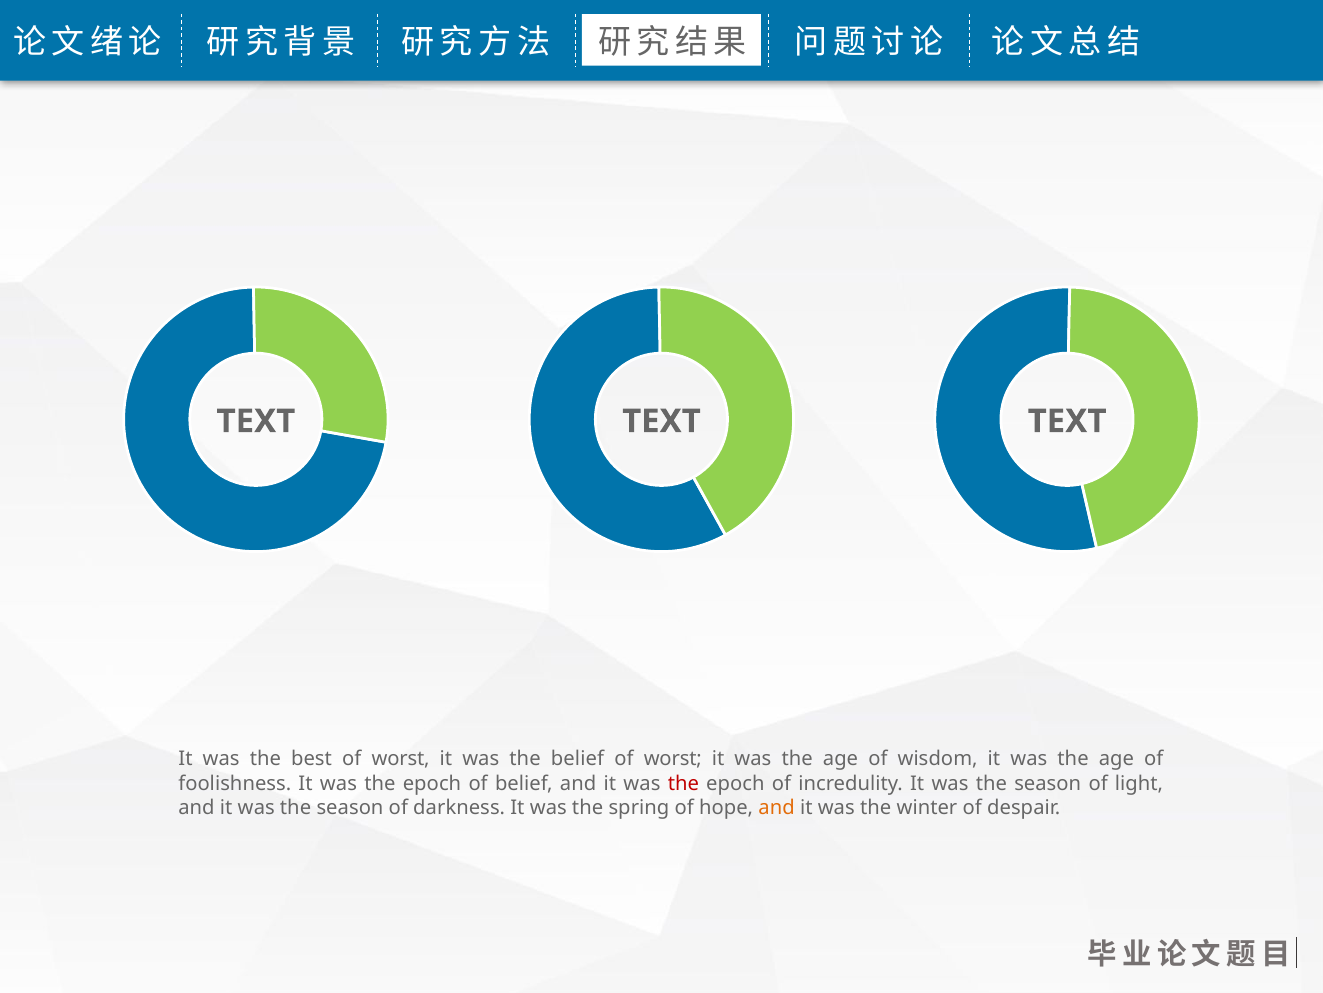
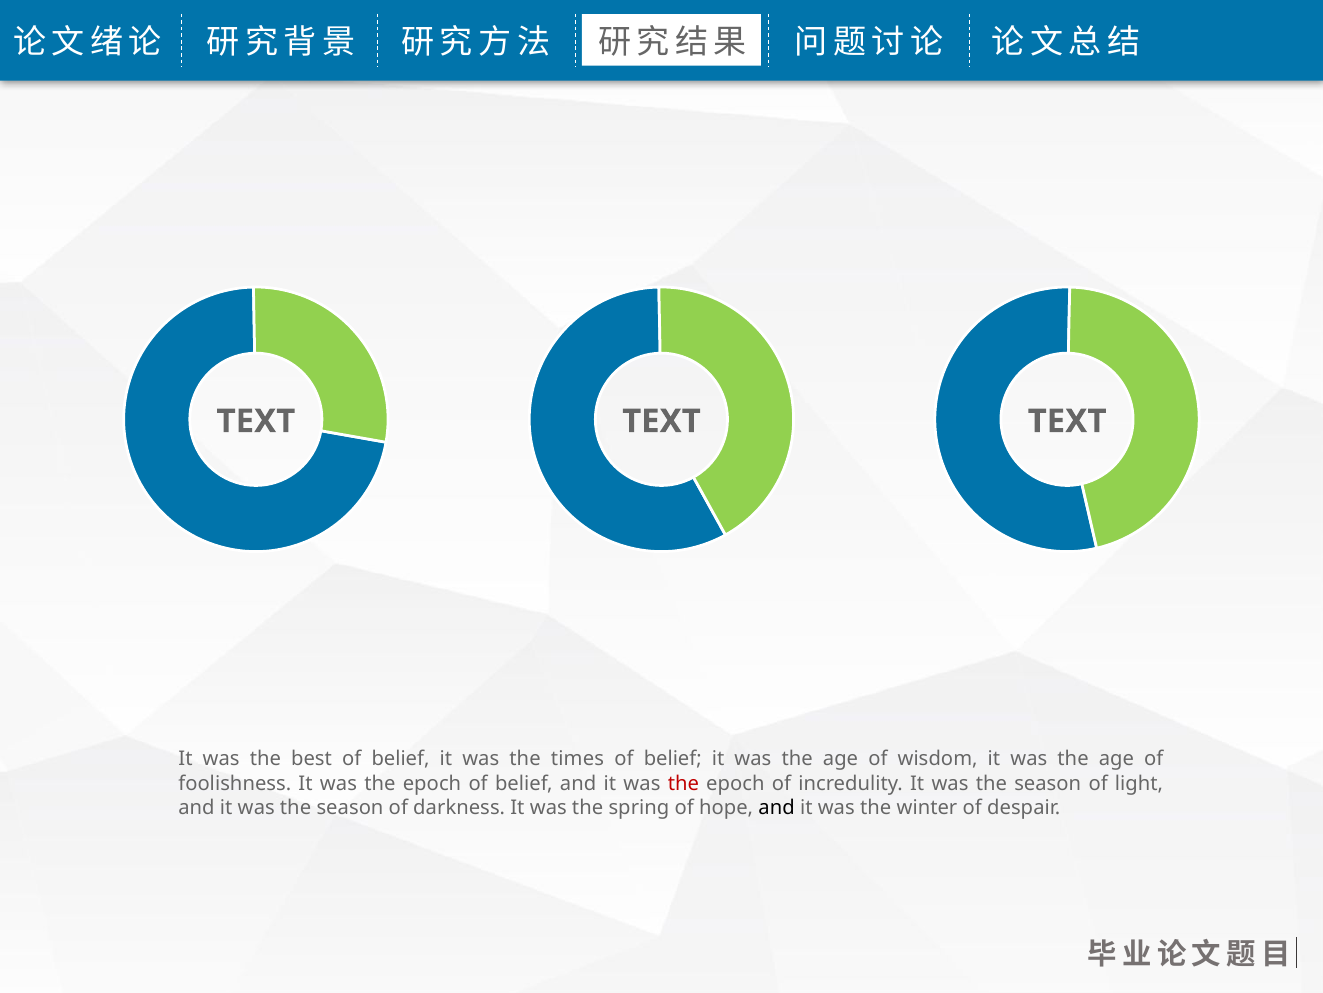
best of worst: worst -> belief (401, 759)
the belief: belief -> times (577, 759)
worst: worst -> belief (673, 759)
and colour: orange -> black (777, 807)
